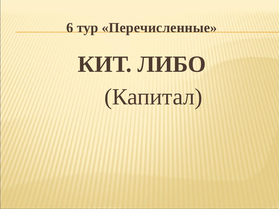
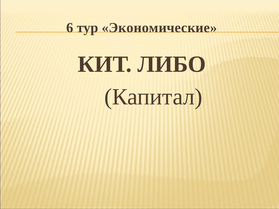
Перечисленные: Перечисленные -> Экономические (159, 28)
